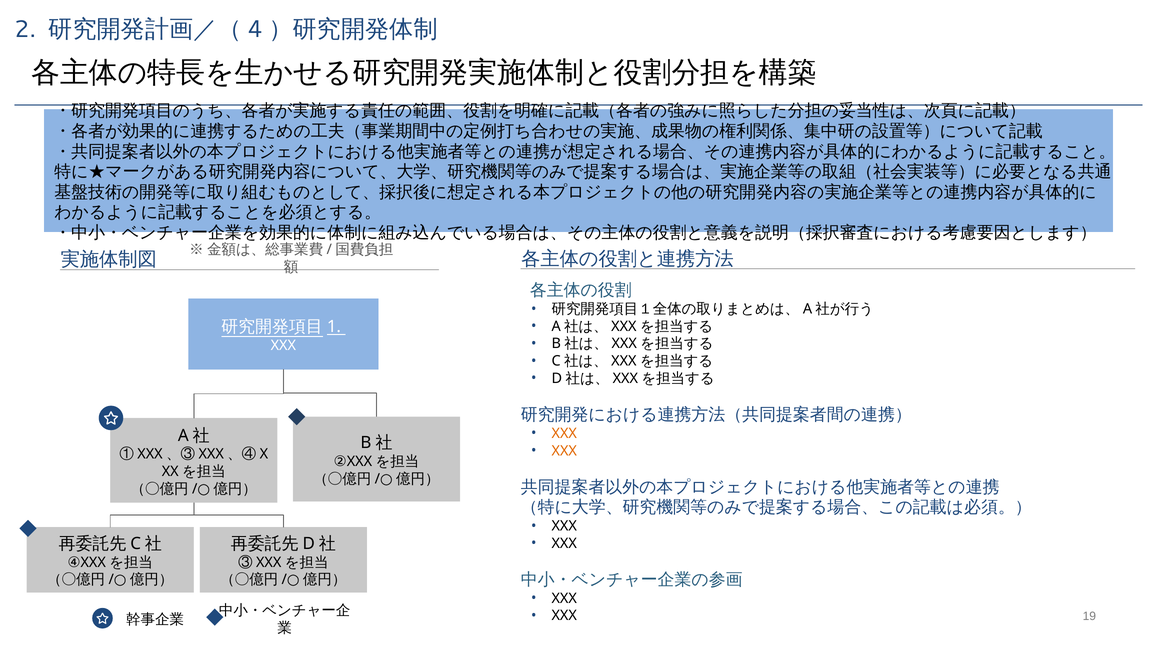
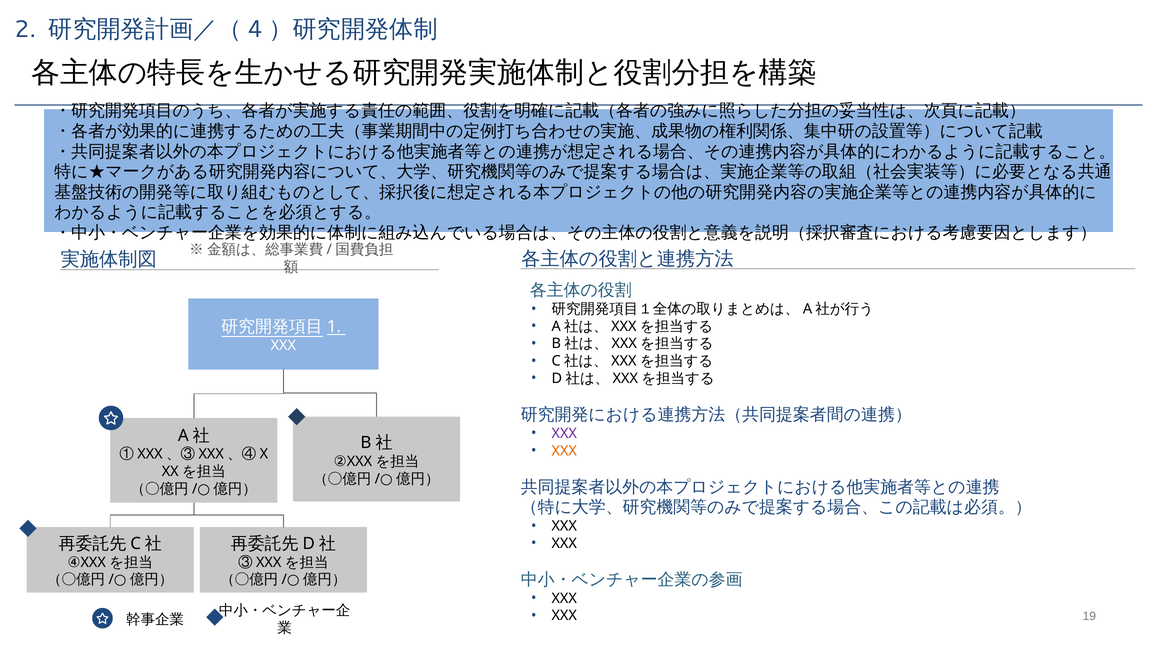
XXX colour: orange -> purple (564, 433)
